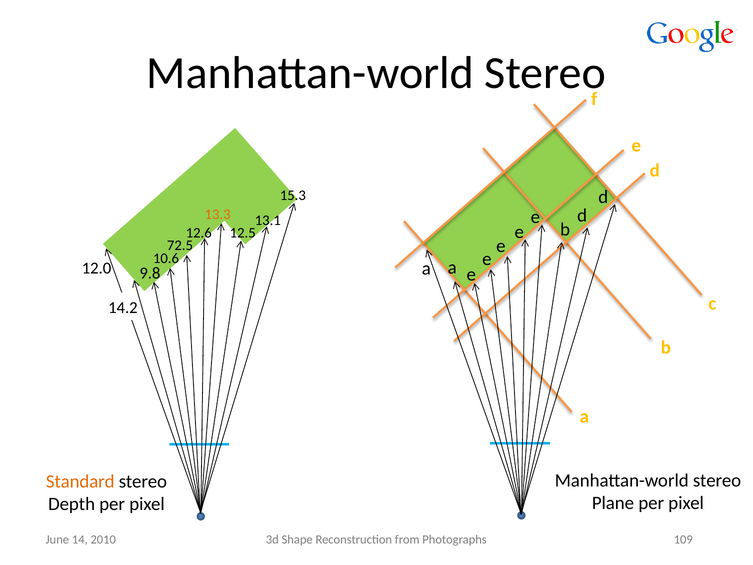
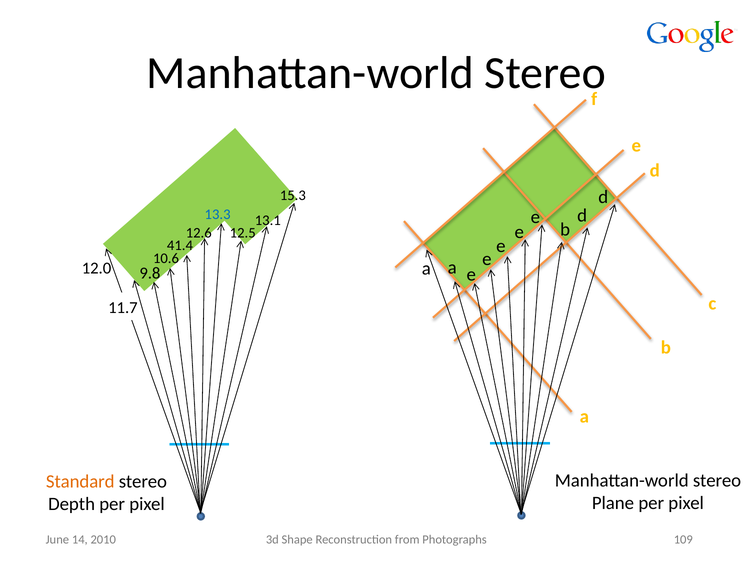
13.3 colour: orange -> blue (218, 214)
72.5: 72.5 -> 41.4 (180, 245)
14.2: 14.2 -> 11.7 (123, 307)
